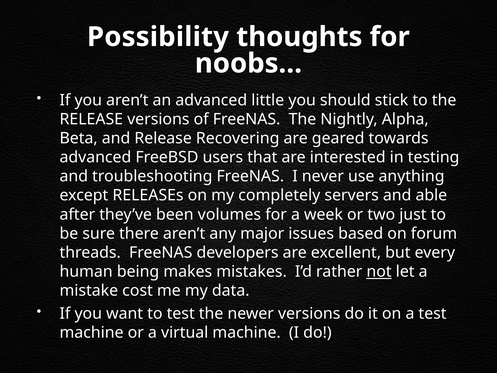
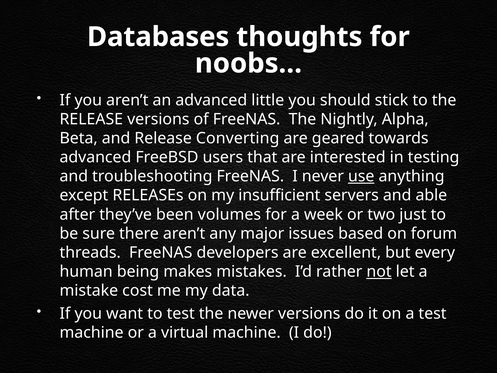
Possibility: Possibility -> Databases (158, 37)
Recovering: Recovering -> Converting (238, 138)
use underline: none -> present (361, 176)
completely: completely -> insufficient (279, 195)
